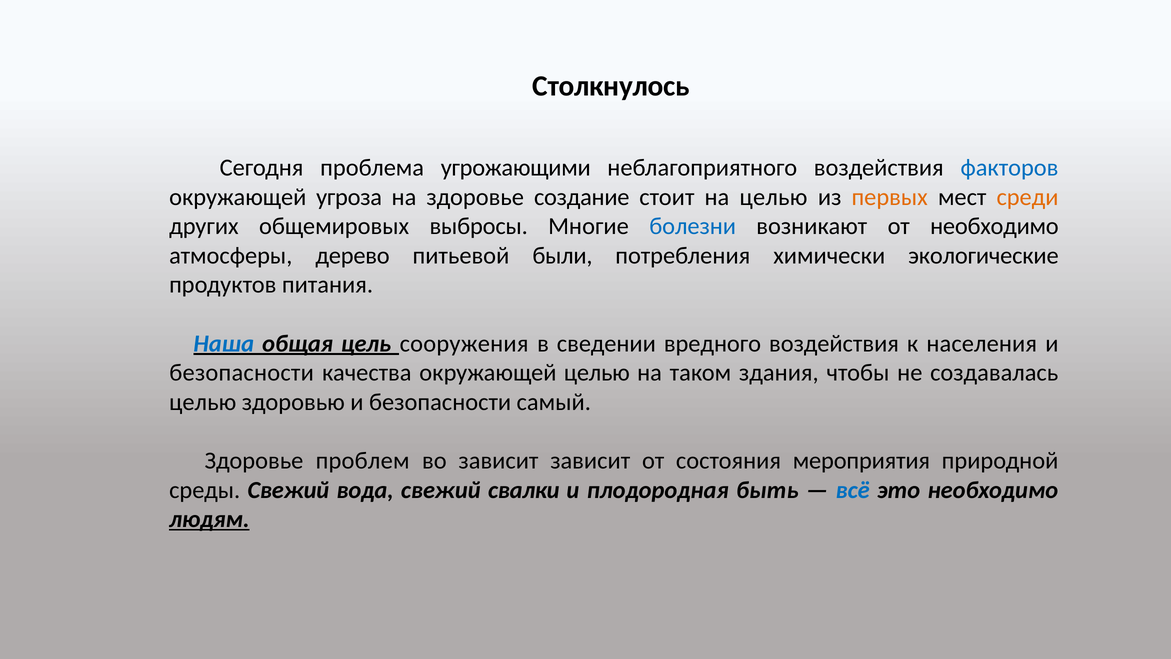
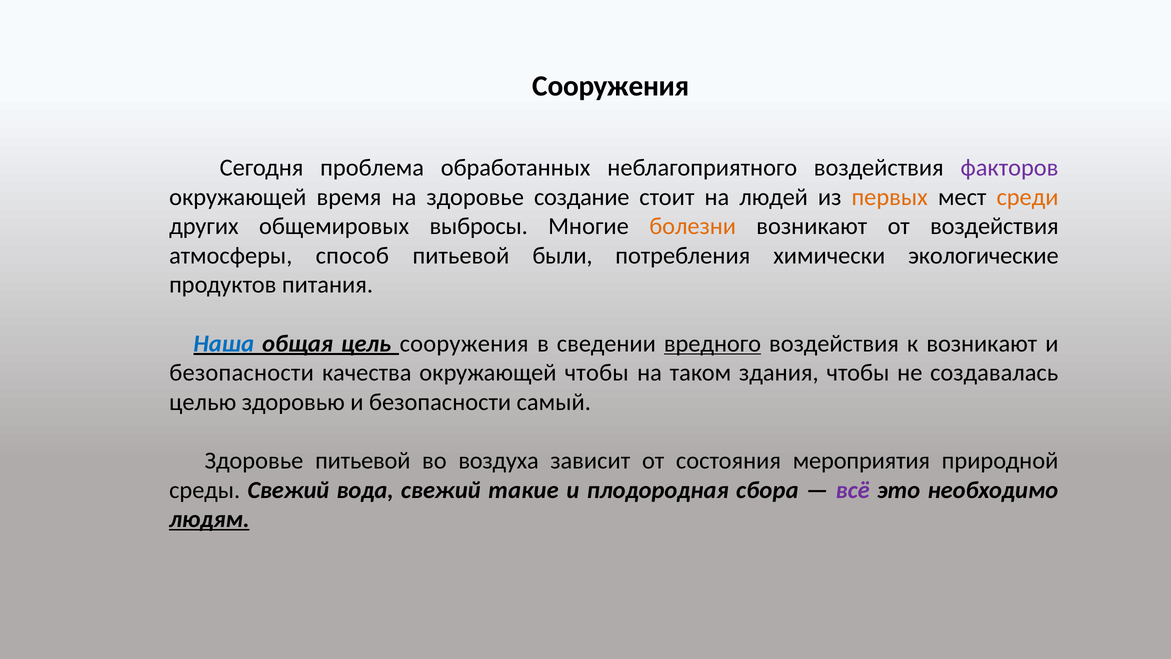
Столкнулось: Столкнулось -> Сооружения (611, 86)
угрожающими: угрожающими -> обработанных (516, 168)
факторов colour: blue -> purple (1009, 168)
угроза: угроза -> время (349, 197)
на целью: целью -> людей (774, 197)
болезни colour: blue -> orange (693, 226)
от необходимо: необходимо -> воздействия (994, 226)
дерево: дерево -> способ (352, 255)
вредного underline: none -> present (713, 343)
к населения: населения -> возникают (982, 343)
окружающей целью: целью -> чтобы (597, 373)
Здоровье проблем: проблем -> питьевой (363, 460)
во зависит: зависит -> воздуха (499, 460)
свалки: свалки -> такие (524, 490)
быть: быть -> сбора (767, 490)
всё colour: blue -> purple (853, 490)
